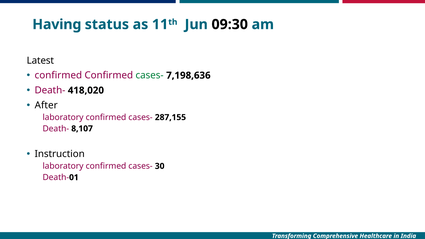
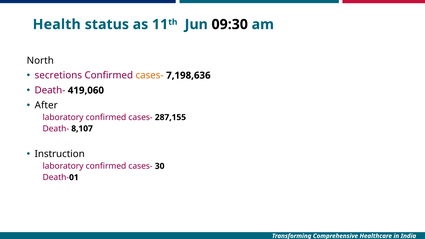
Having: Having -> Health (57, 24)
Latest: Latest -> North (40, 60)
confirmed: confirmed -> secretions (58, 75)
cases- colour: green -> orange (150, 75)
418,020: 418,020 -> 419,060 (86, 90)
